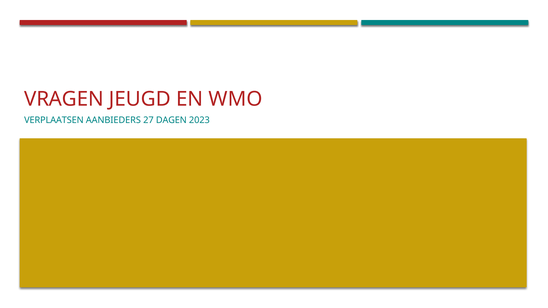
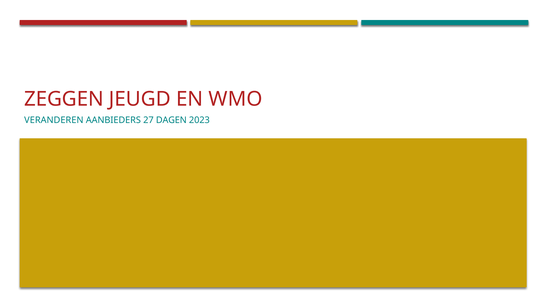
VRAGEN: VRAGEN -> ZEGGEN (64, 99)
VERPLAATSEN: VERPLAATSEN -> VERANDEREN (54, 120)
